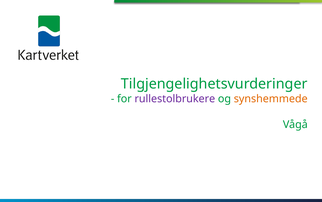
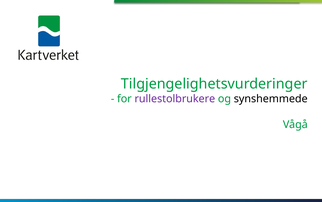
synshemmede colour: orange -> black (271, 98)
